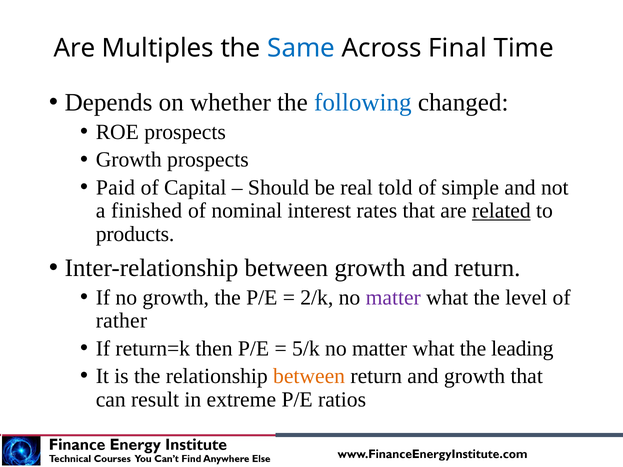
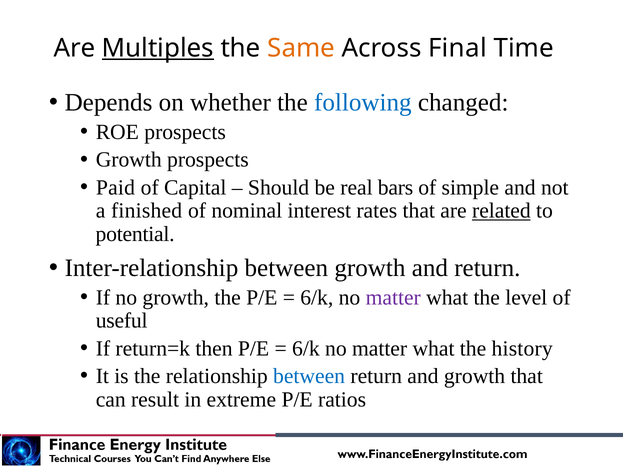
Multiples underline: none -> present (158, 48)
Same colour: blue -> orange (301, 48)
told: told -> bars (396, 187)
products: products -> potential (135, 234)
2/k: 2/k -> 6/k (317, 298)
rather: rather -> useful (122, 321)
5/k: 5/k -> 6/k (306, 349)
leading: leading -> history (522, 349)
between colour: orange -> blue (309, 376)
